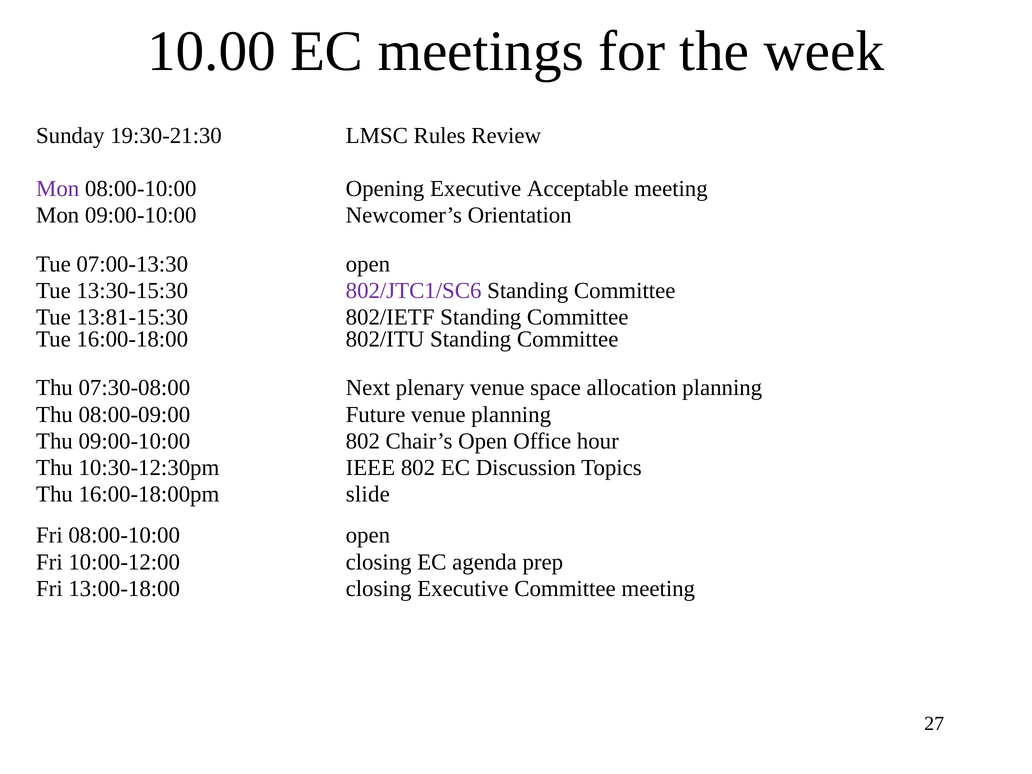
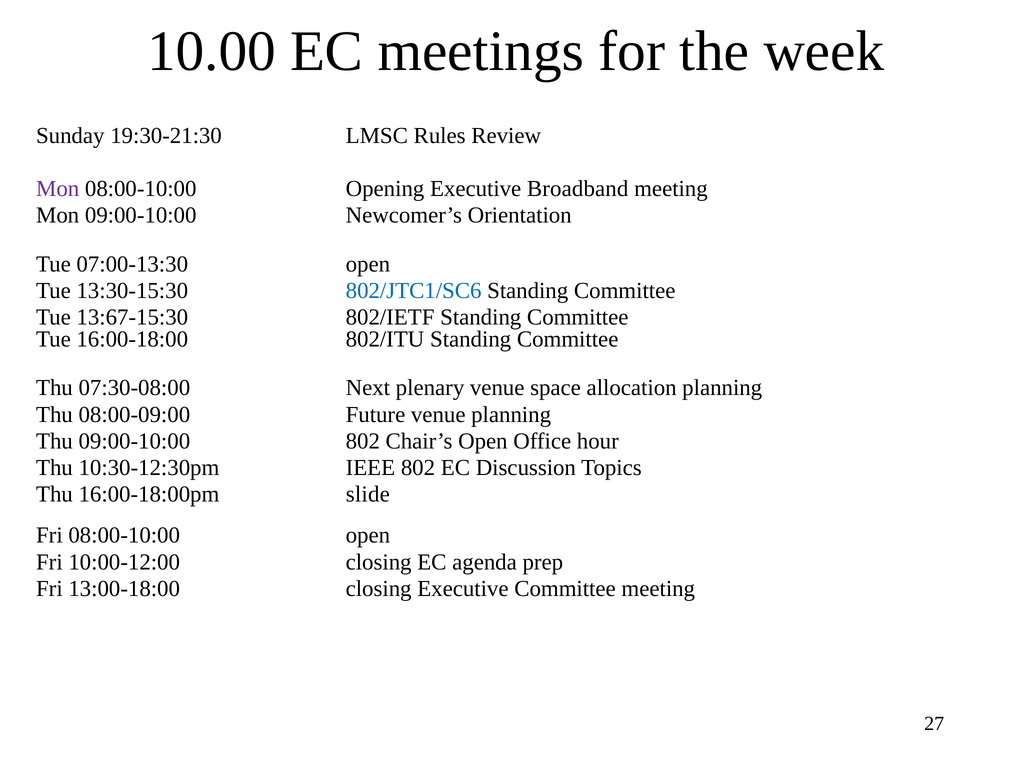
Acceptable: Acceptable -> Broadband (578, 189)
802/JTC1/SC6 colour: purple -> blue (414, 291)
13:81-15:30: 13:81-15:30 -> 13:67-15:30 (132, 317)
